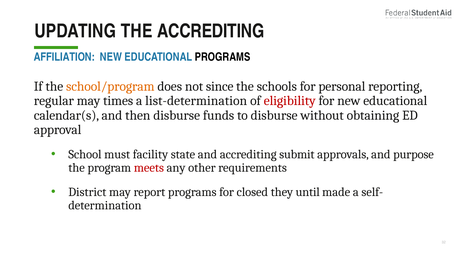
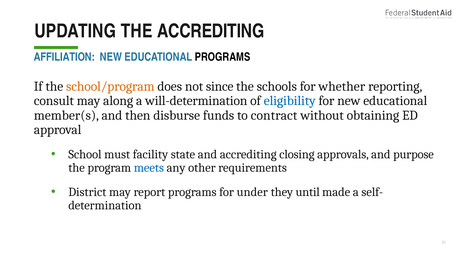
personal: personal -> whether (342, 86)
regular: regular -> consult (54, 101)
times: times -> along (118, 101)
list-determination: list-determination -> will-determination (196, 101)
eligibility colour: red -> blue (290, 101)
calendar(s: calendar(s -> member(s (66, 115)
to disburse: disburse -> contract (274, 115)
submit: submit -> closing (297, 154)
meets colour: red -> blue (149, 168)
closed: closed -> under (252, 192)
